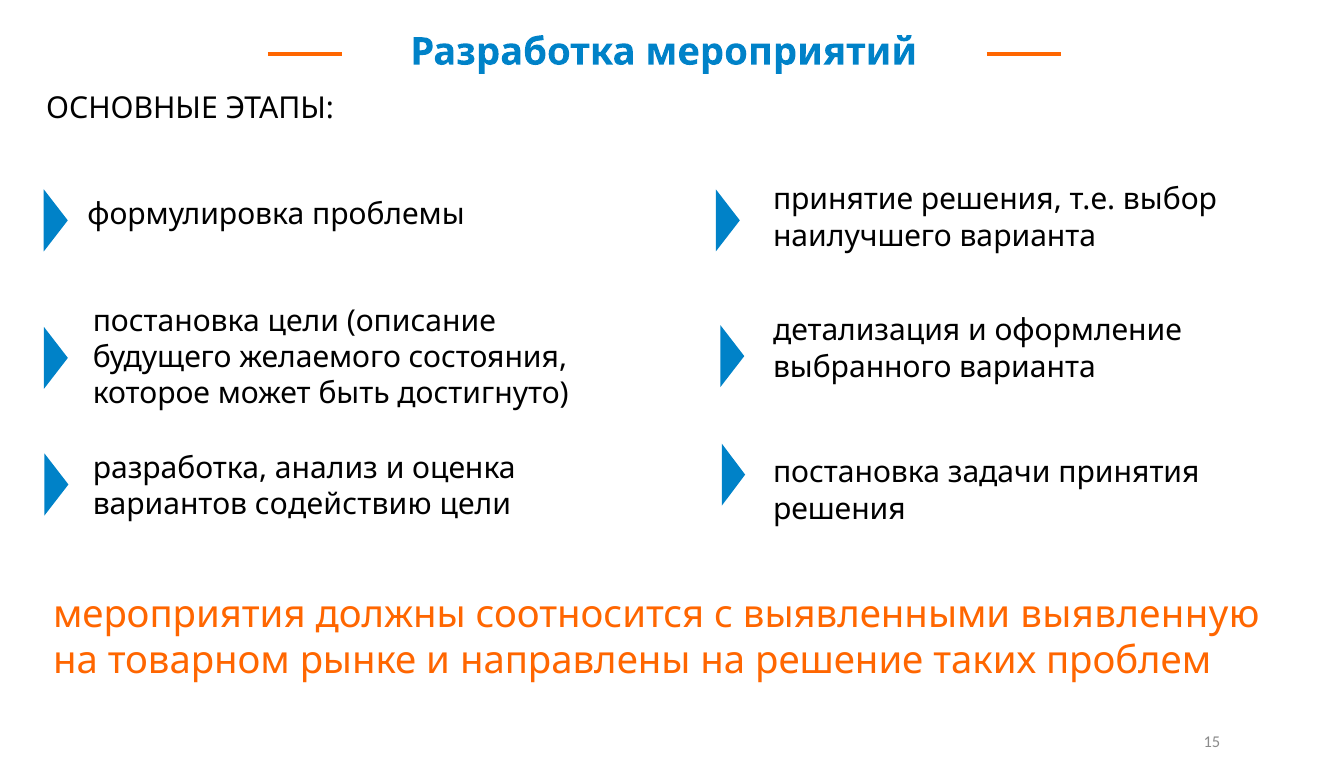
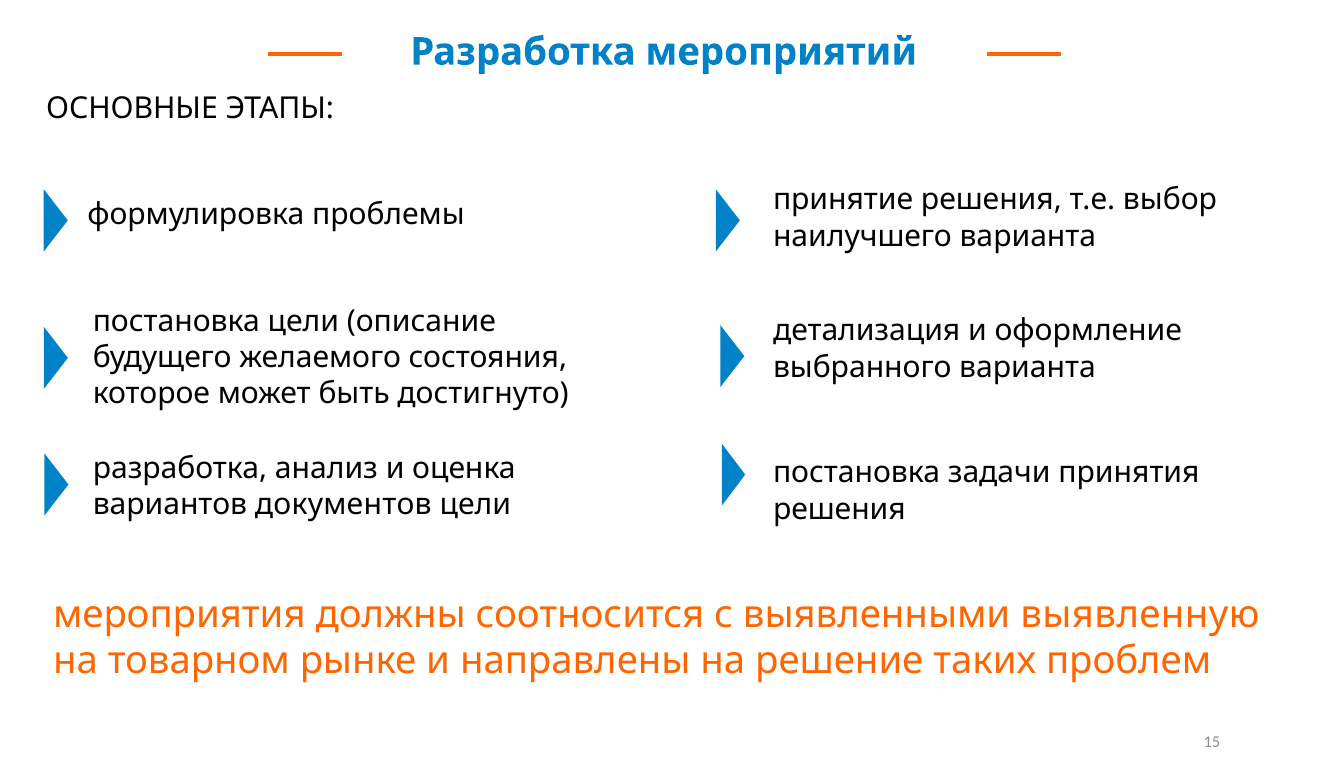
содействию: содействию -> документов (343, 505)
